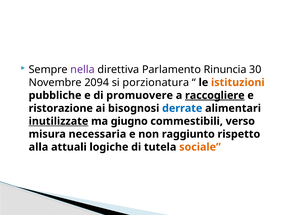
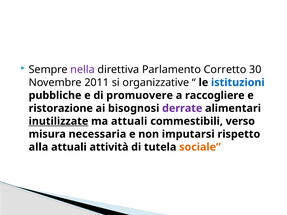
Rinuncia: Rinuncia -> Corretto (225, 70)
2094: 2094 -> 2011 (97, 83)
porzionatura: porzionatura -> organizzative (156, 83)
istituzioni colour: orange -> blue (238, 83)
raccogliere underline: present -> none (215, 95)
derrate colour: blue -> purple (182, 108)
ma giugno: giugno -> attuali (129, 121)
raggiunto: raggiunto -> imputarsi (188, 134)
logiche: logiche -> attività (109, 147)
